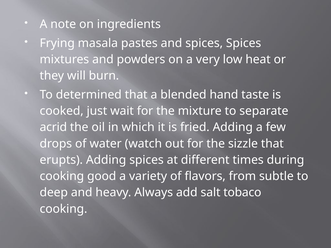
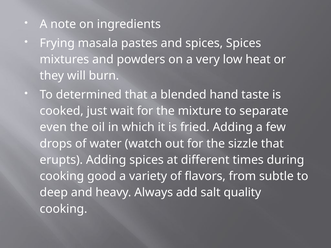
acrid: acrid -> even (53, 127)
tobaco: tobaco -> quality (242, 193)
